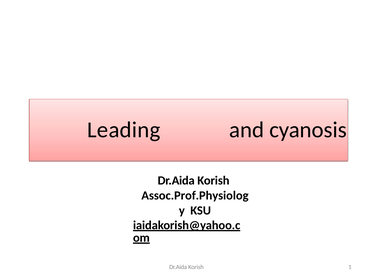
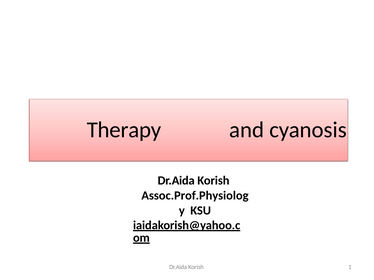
Leading: Leading -> Therapy (124, 130)
